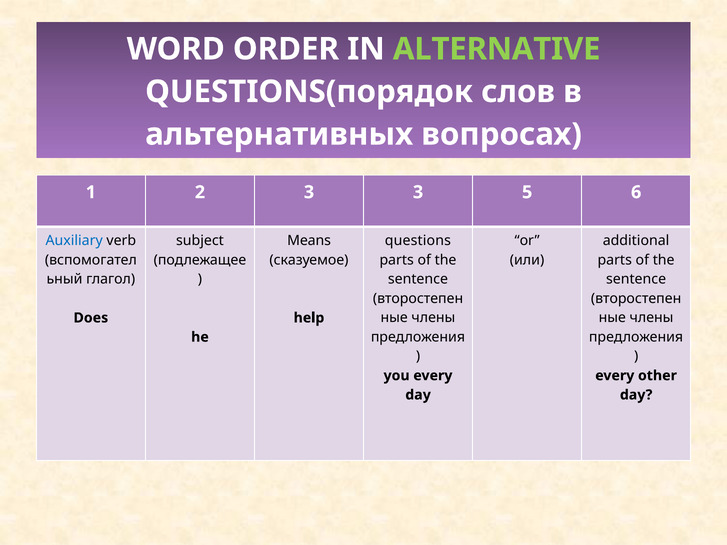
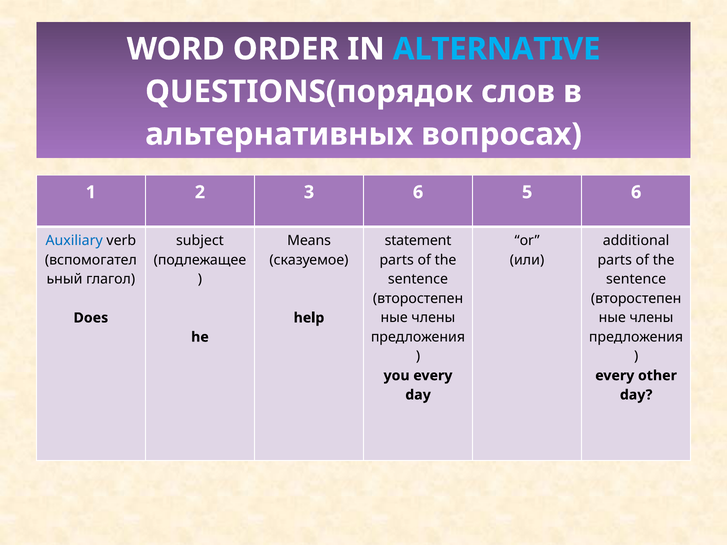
ALTERNATIVE colour: light green -> light blue (497, 49)
3 3: 3 -> 6 (418, 192)
questions: questions -> statement (418, 241)
